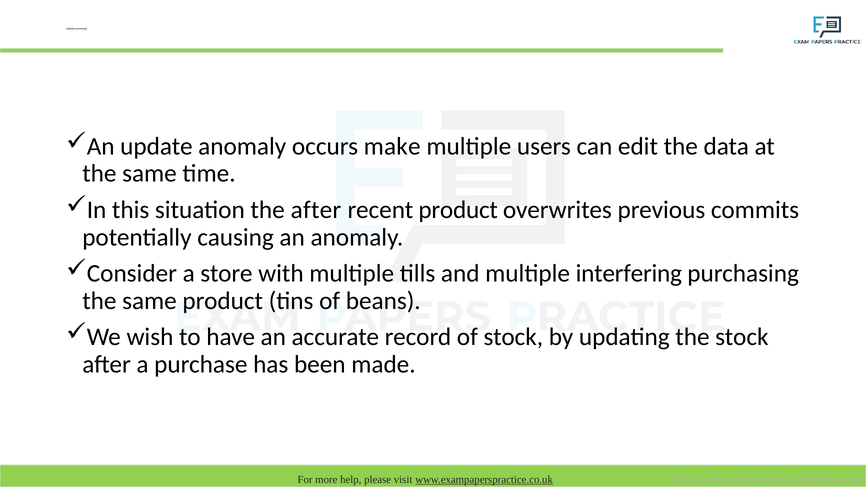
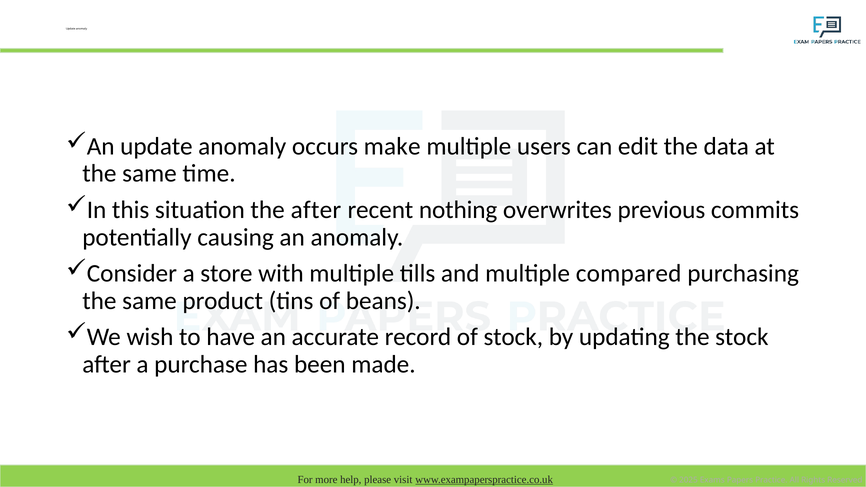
recent product: product -> nothing (458, 210)
interfering: interfering -> compared (629, 274)
